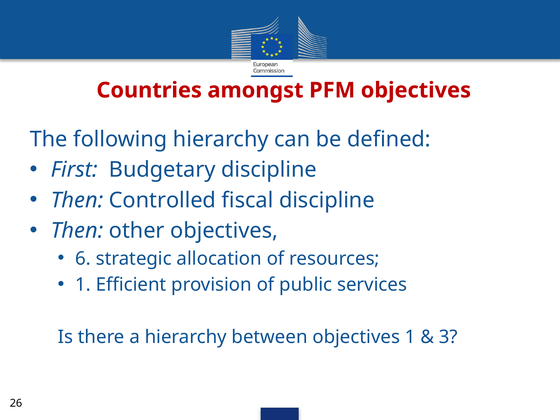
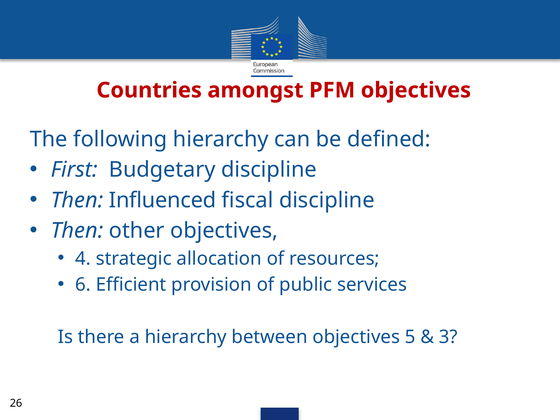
Controlled: Controlled -> Influenced (163, 200)
6: 6 -> 4 (83, 259)
1: 1 -> 6 (83, 285)
objectives 1: 1 -> 5 (410, 337)
